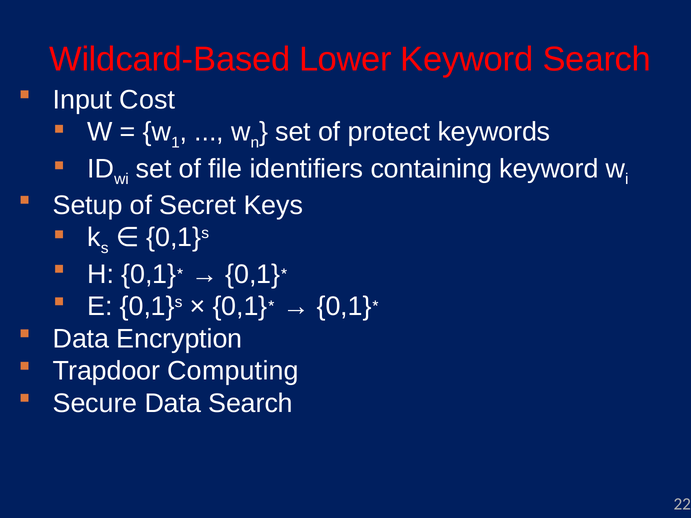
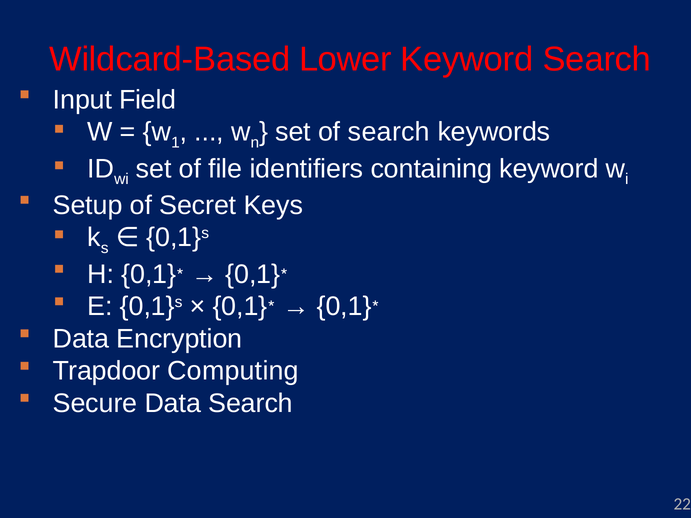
Cost: Cost -> Field (148, 100)
of protect: protect -> search (389, 132)
